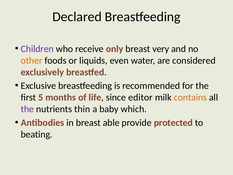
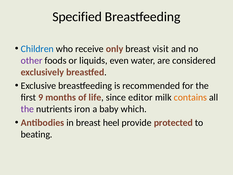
Declared: Declared -> Specified (77, 17)
Children colour: purple -> blue (37, 49)
very: very -> visit (161, 49)
other colour: orange -> purple (32, 60)
5: 5 -> 9 (41, 97)
thin: thin -> iron (82, 109)
able: able -> heel (111, 123)
